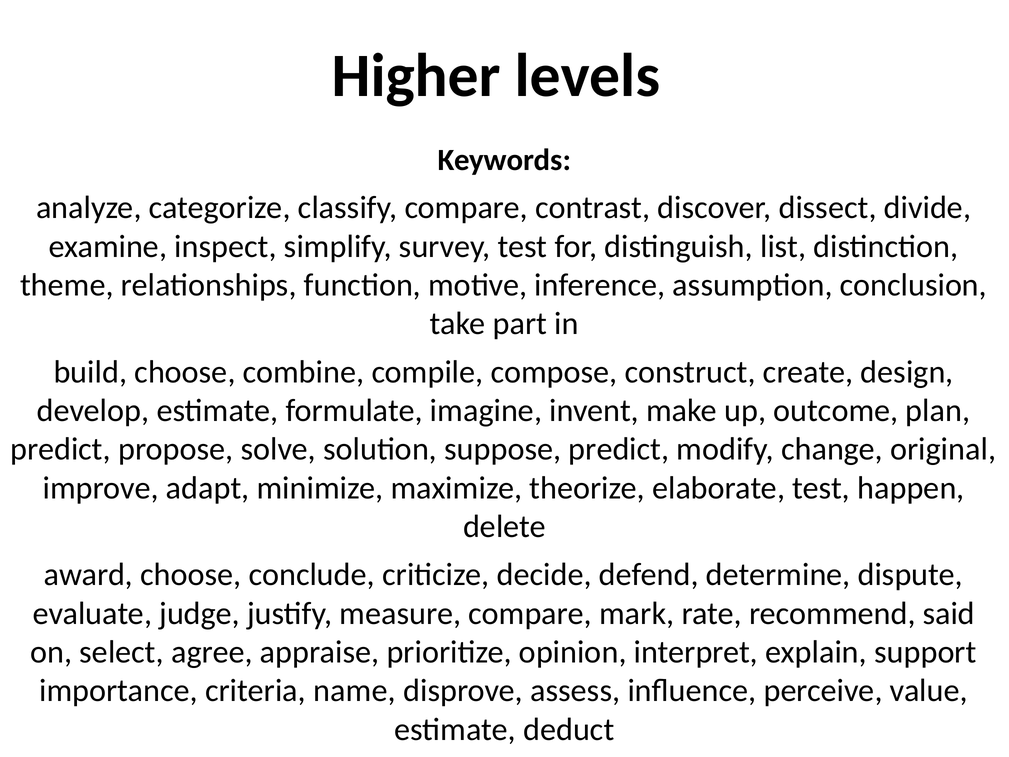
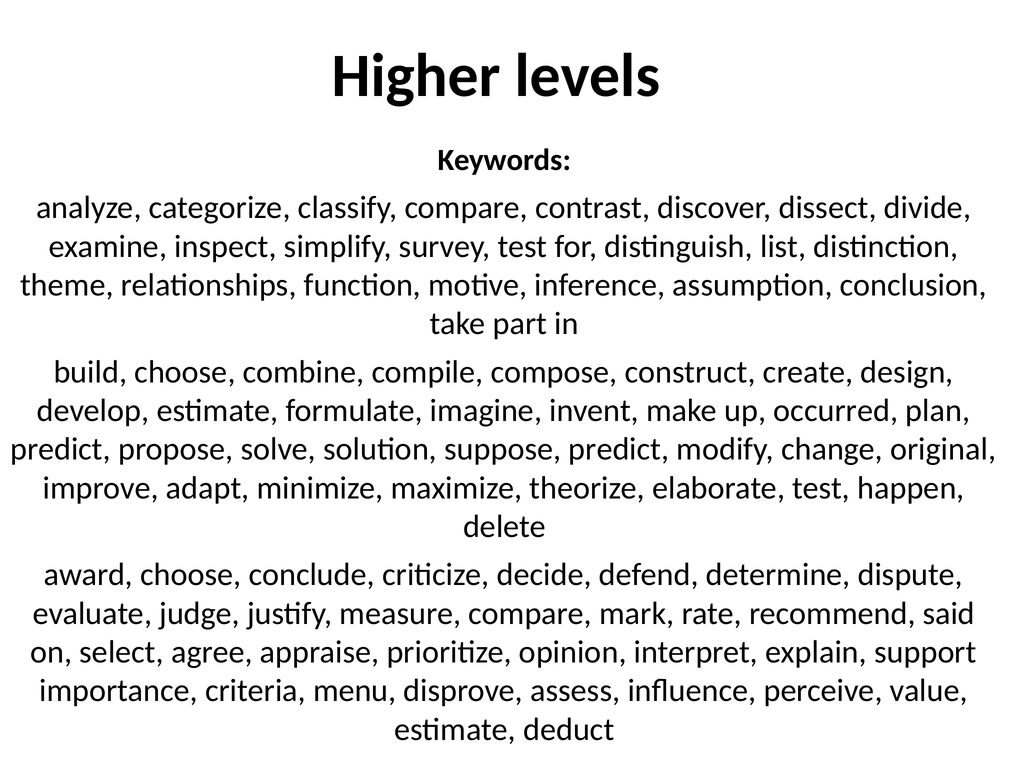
outcome: outcome -> occurred (836, 410)
name: name -> menu (355, 691)
